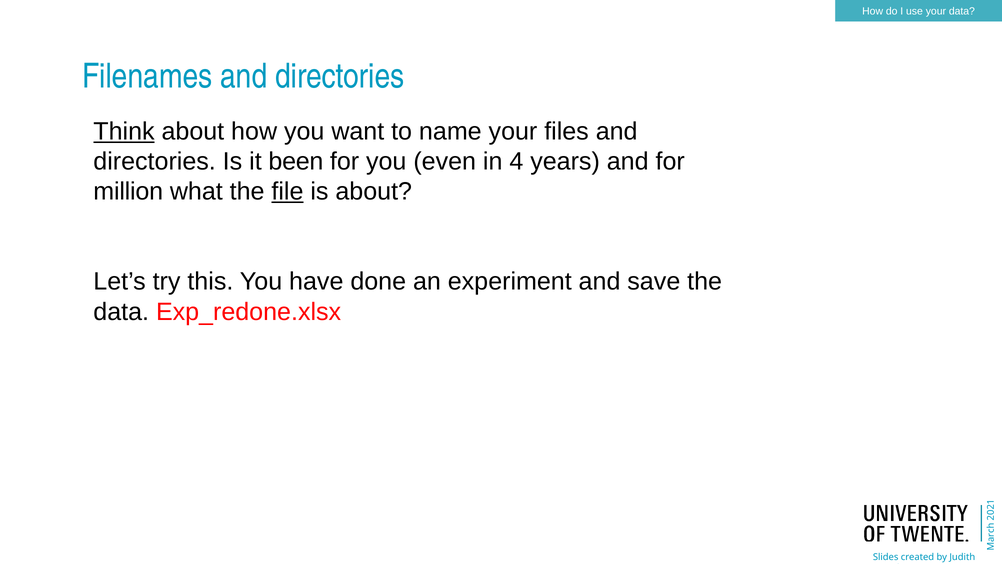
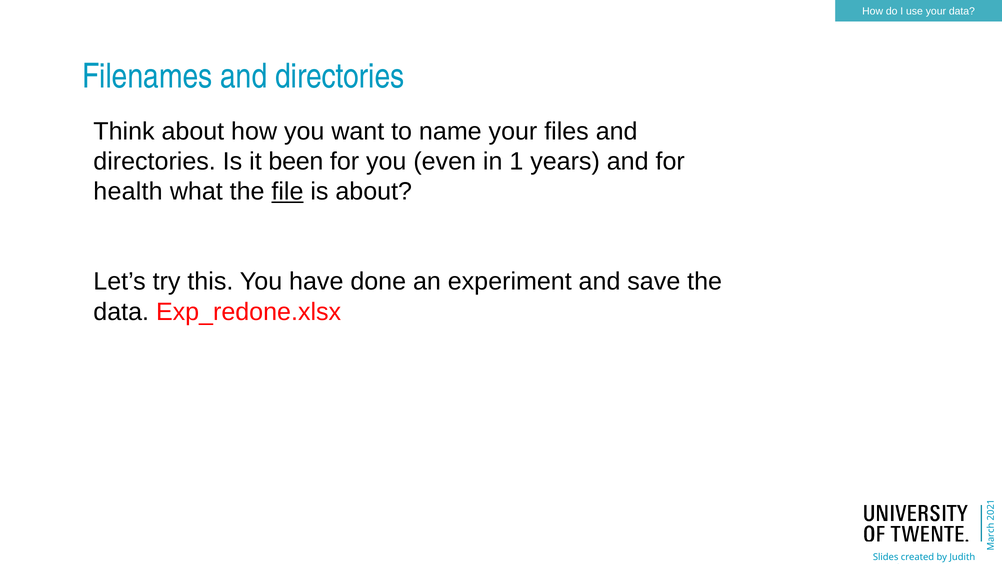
Think underline: present -> none (124, 131)
in 4: 4 -> 1 (516, 161)
million: million -> health (128, 191)
